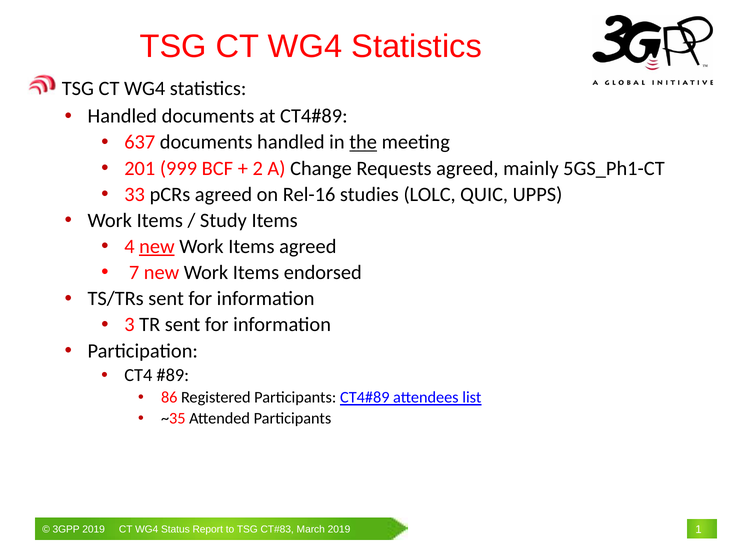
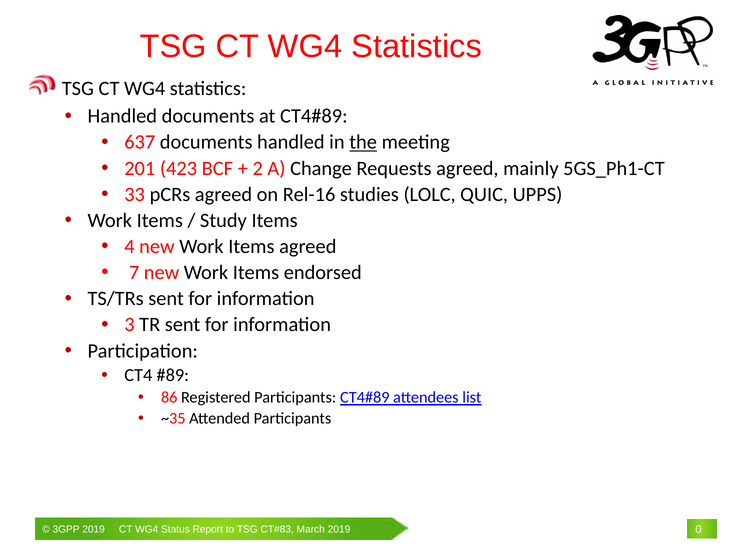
999: 999 -> 423 (179, 168)
new underline: present -> none (157, 247)
1: 1 -> 0 (699, 530)
